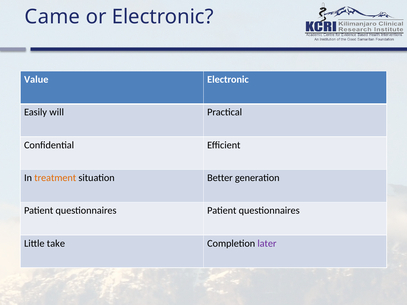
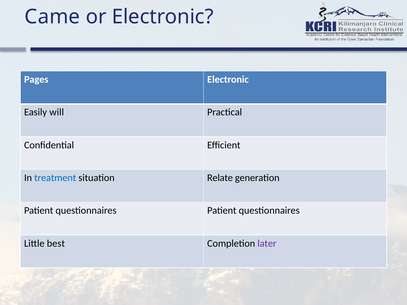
Value: Value -> Pages (36, 80)
treatment colour: orange -> blue (55, 178)
Better: Better -> Relate (220, 178)
take: take -> best (56, 244)
